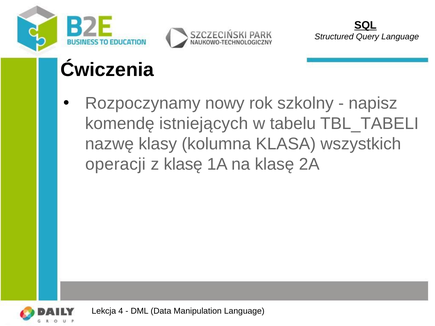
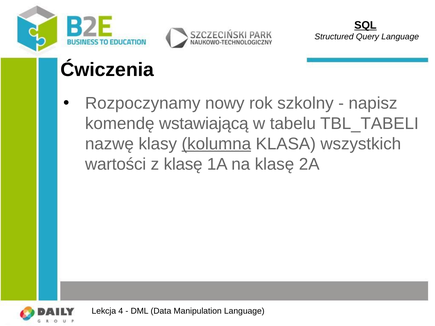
istniejących: istniejących -> wstawiającą (204, 124)
kolumna underline: none -> present (216, 144)
operacji: operacji -> wartości (116, 164)
